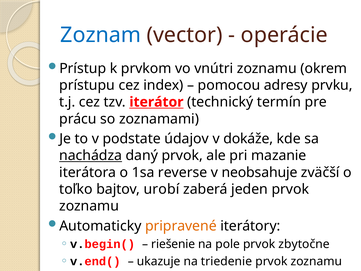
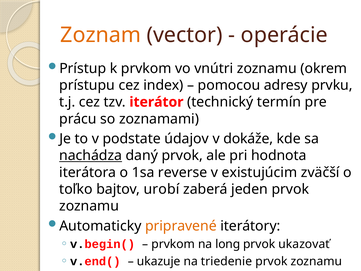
Zoznam colour: blue -> orange (101, 35)
iterátor underline: present -> none (156, 102)
mazanie: mazanie -> hodnota (279, 155)
neobsahuje: neobsahuje -> existujúcim (259, 172)
riešenie: riešenie -> prvkom (173, 244)
pole: pole -> long (228, 244)
zbytočne: zbytočne -> ukazovať (304, 244)
